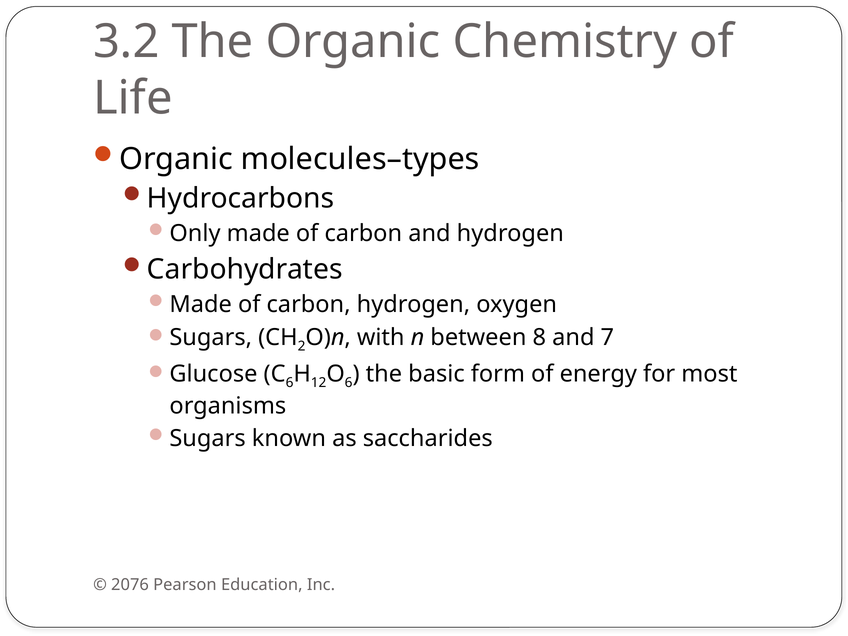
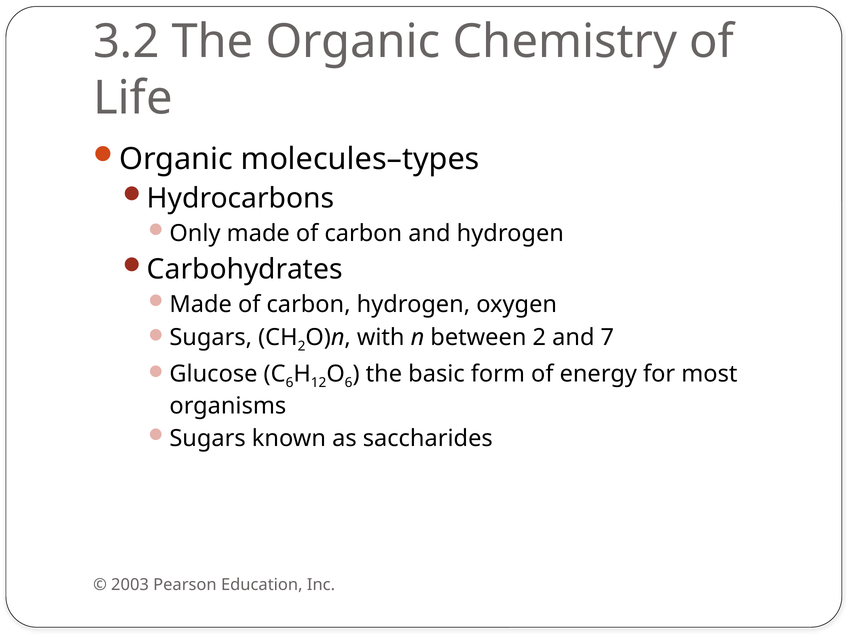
between 8: 8 -> 2 (539, 337)
2076: 2076 -> 2003 (130, 585)
